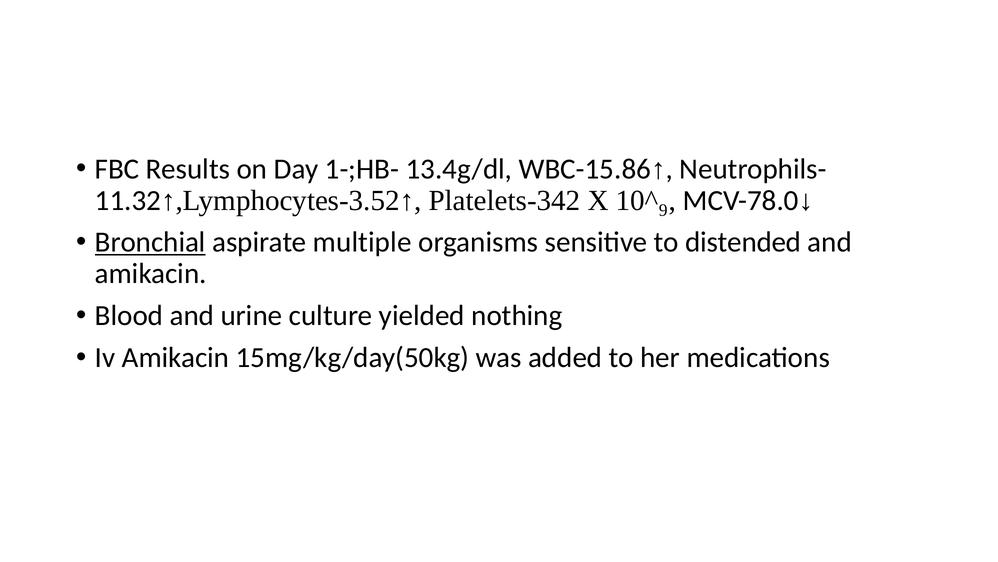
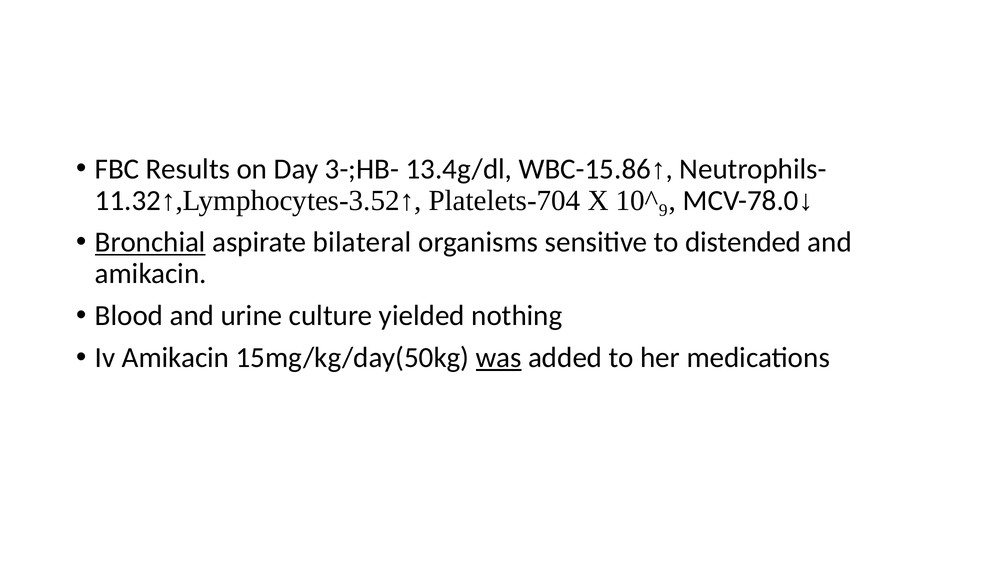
1-;HB-: 1-;HB- -> 3-;HB- (362, 169)
Platelets-342: Platelets-342 -> Platelets-704 (505, 200)
multiple: multiple -> bilateral (362, 242)
was underline: none -> present (499, 357)
